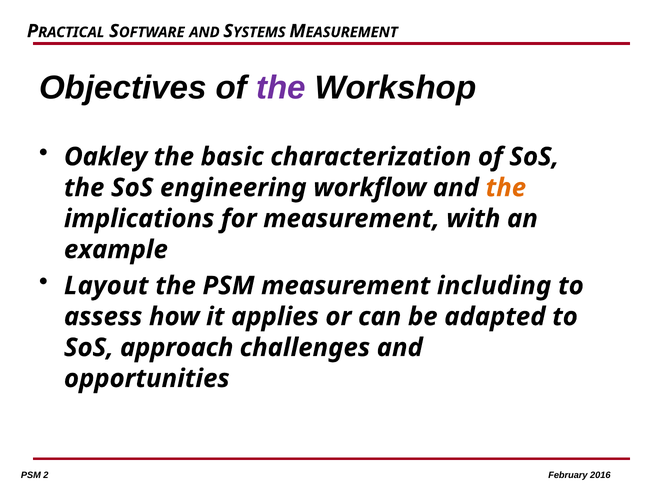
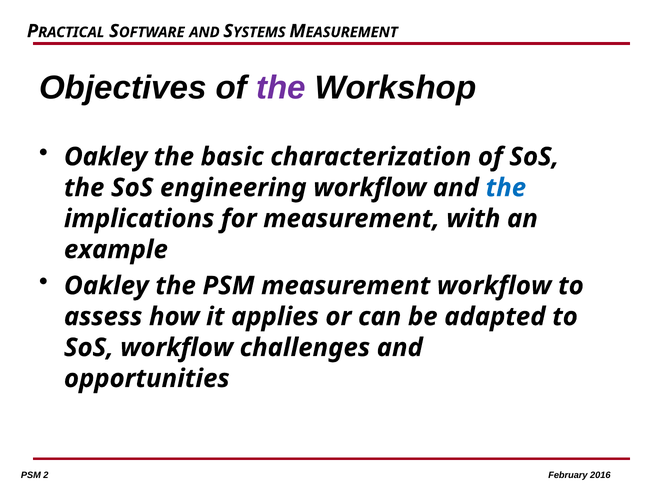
the colour: orange -> blue (506, 188)
Layout: Layout -> Oakley (106, 286)
measurement including: including -> workflow (494, 286)
SoS approach: approach -> workflow (177, 348)
